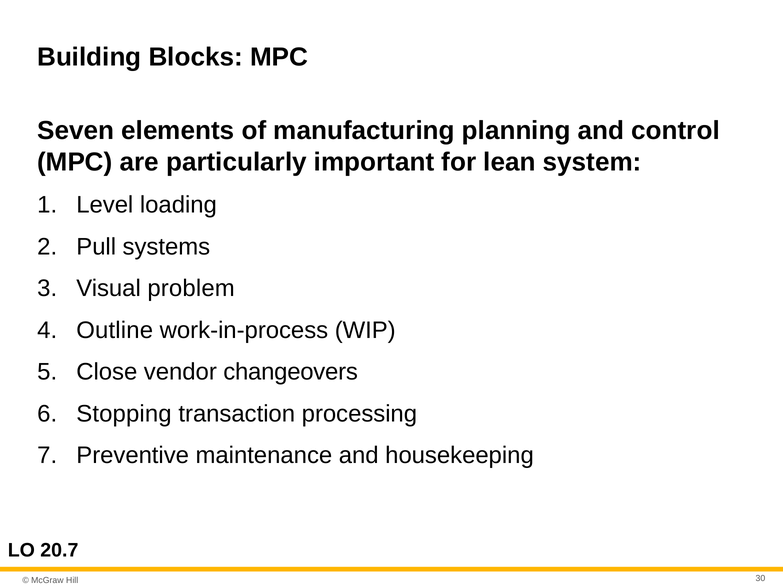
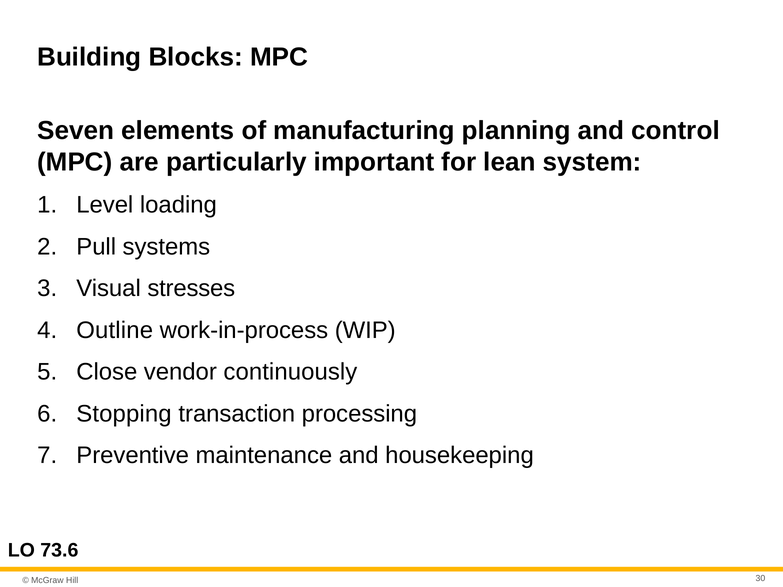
problem: problem -> stresses (191, 289)
changeovers: changeovers -> continuously (290, 372)
20.7: 20.7 -> 73.6 (59, 551)
